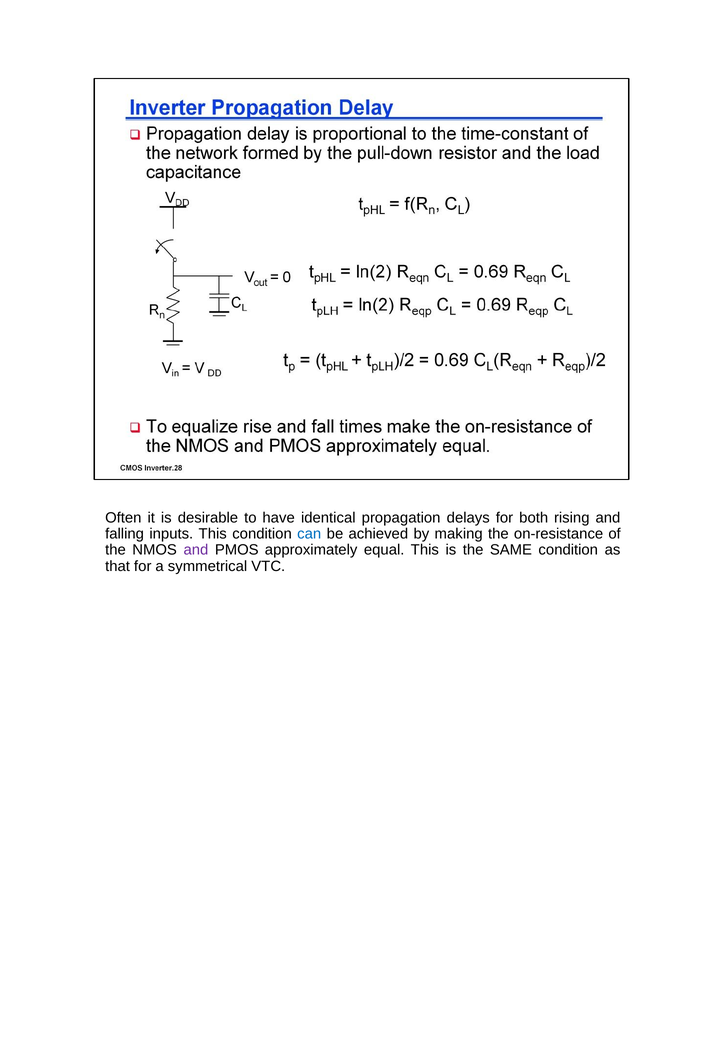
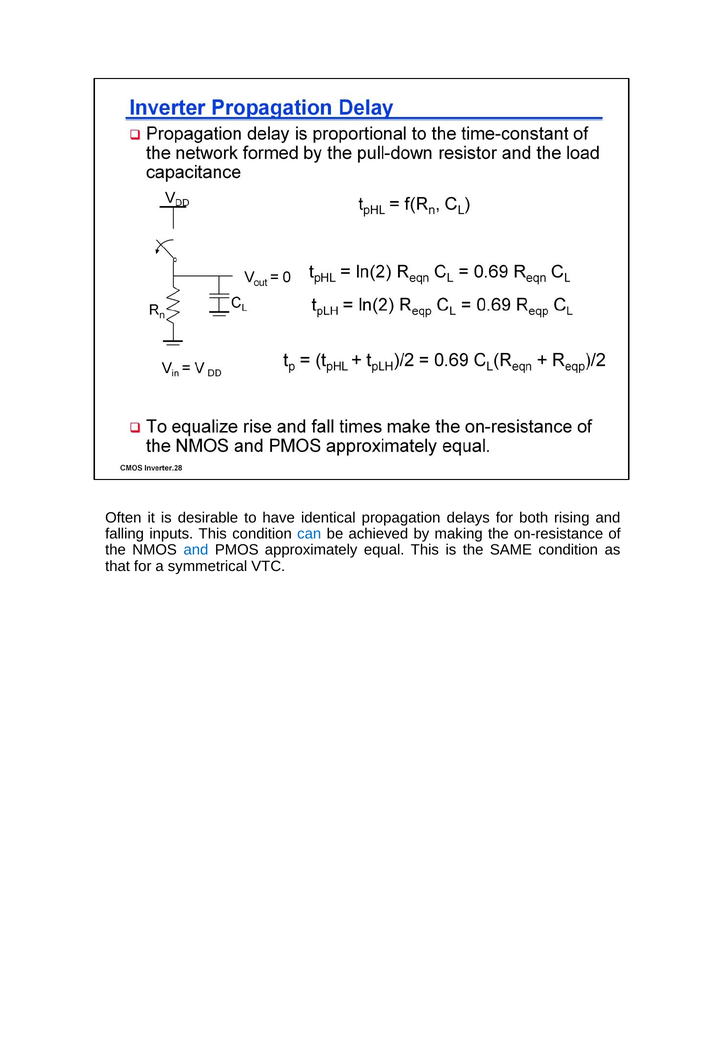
and colour: purple -> blue (196, 550)
